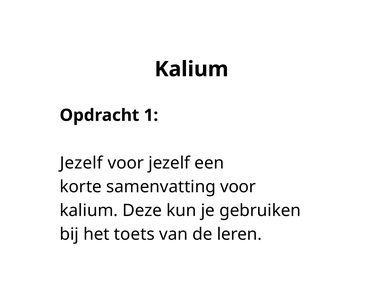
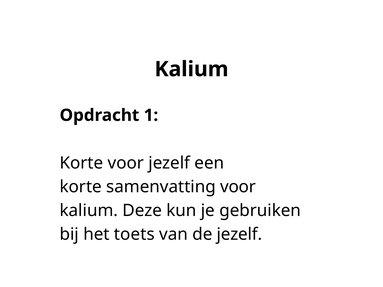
Jezelf: Jezelf -> Korte (81, 163)
de leren: leren -> jezelf (239, 235)
